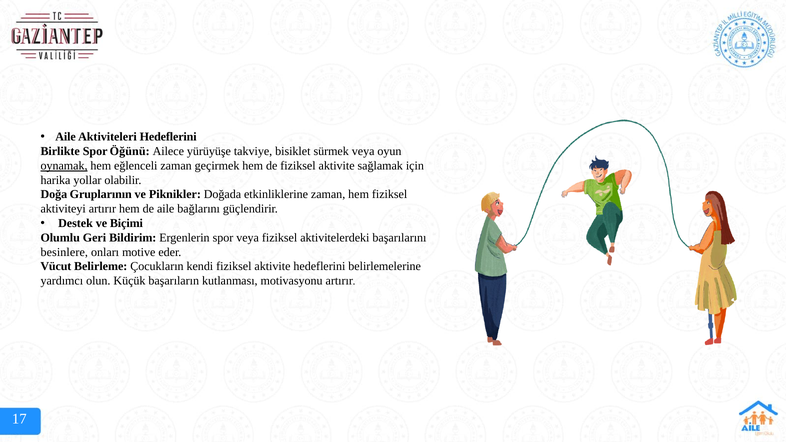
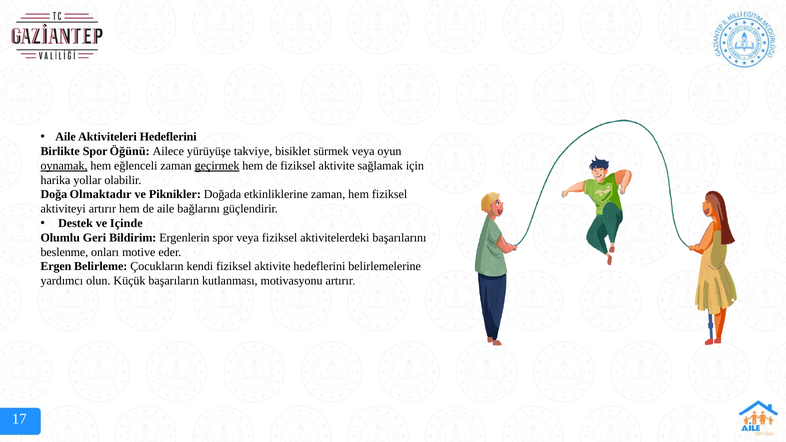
geçirmek underline: none -> present (217, 166)
Gruplarının: Gruplarının -> Olmaktadır (101, 195)
Biçimi: Biçimi -> Içinde (126, 223)
besinlere: besinlere -> beslenme (64, 252)
Vücut: Vücut -> Ergen (56, 266)
